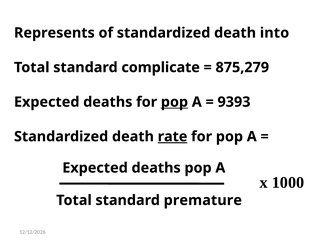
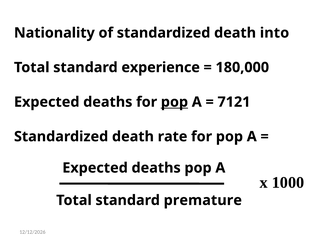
Represents: Represents -> Nationality (54, 33)
complicate: complicate -> experience (161, 67)
875,279: 875,279 -> 180,000 (242, 67)
9393: 9393 -> 7121 (234, 102)
rate underline: present -> none (173, 137)
